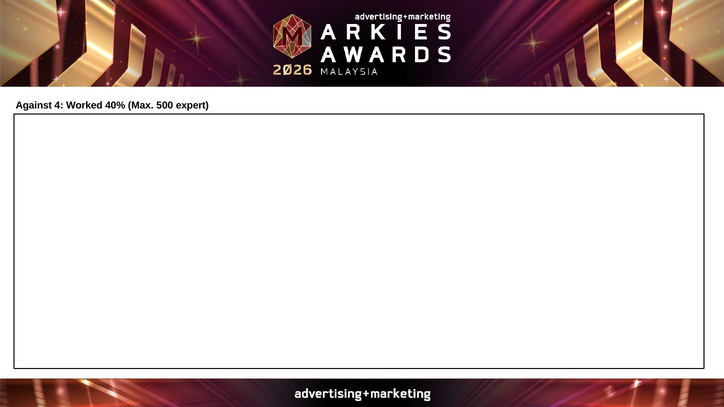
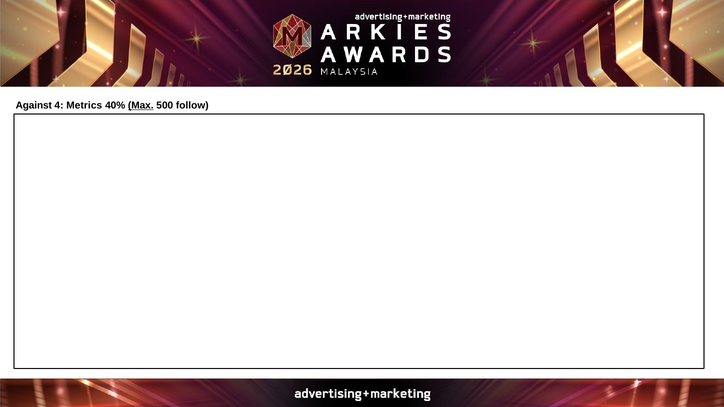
Worked: Worked -> Metrics (84, 105)
Max underline: none -> present (141, 105)
expert: expert -> follow (192, 105)
